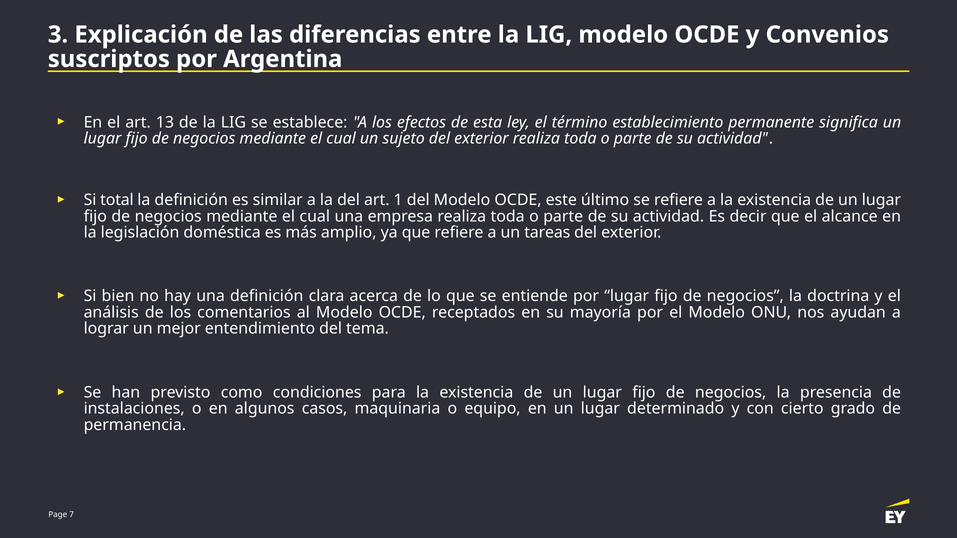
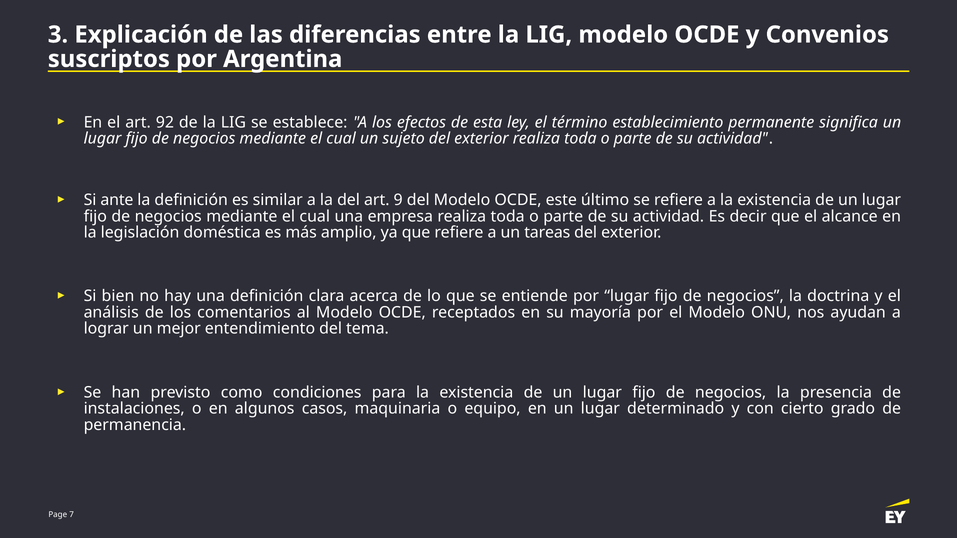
13: 13 -> 92 (165, 122)
total: total -> ante (117, 200)
1: 1 -> 9 (398, 200)
